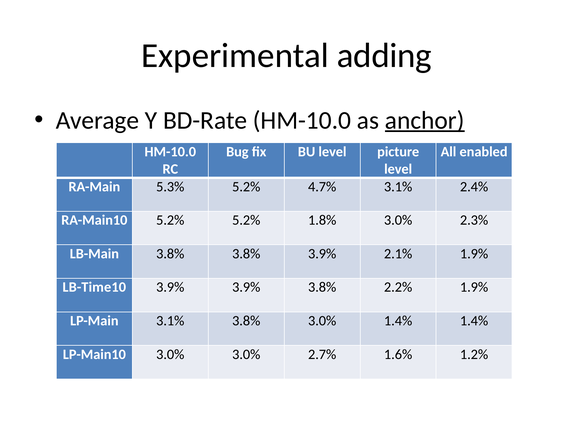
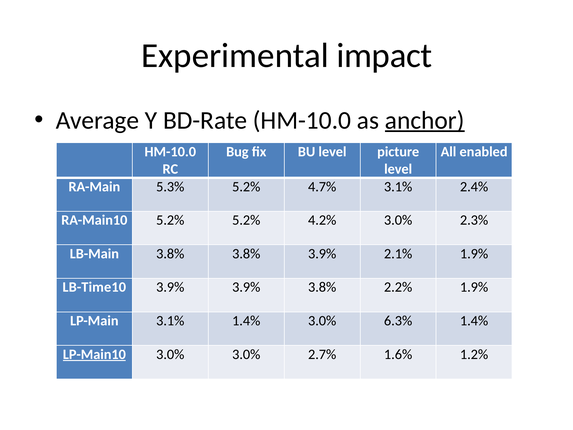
adding: adding -> impact (384, 55)
1.8%: 1.8% -> 4.2% (322, 220)
3.1% 3.8%: 3.8% -> 1.4% (246, 321)
3.0% 1.4%: 1.4% -> 6.3% (398, 321)
LP-Main10 underline: none -> present (94, 354)
